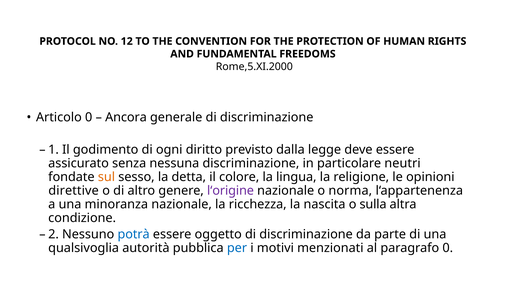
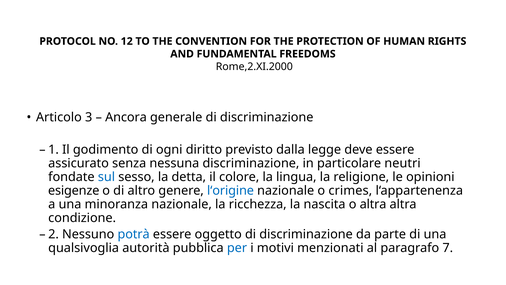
Rome,5.XI.2000: Rome,5.XI.2000 -> Rome,2.XI.2000 (254, 67)
Articolo 0: 0 -> 3 (89, 117)
sul colour: orange -> blue (106, 177)
direttive: direttive -> esigenze (74, 190)
l‘origine colour: purple -> blue (230, 190)
norma: norma -> crimes (350, 190)
o sulla: sulla -> altra (373, 204)
paragrafo 0: 0 -> 7 (448, 248)
